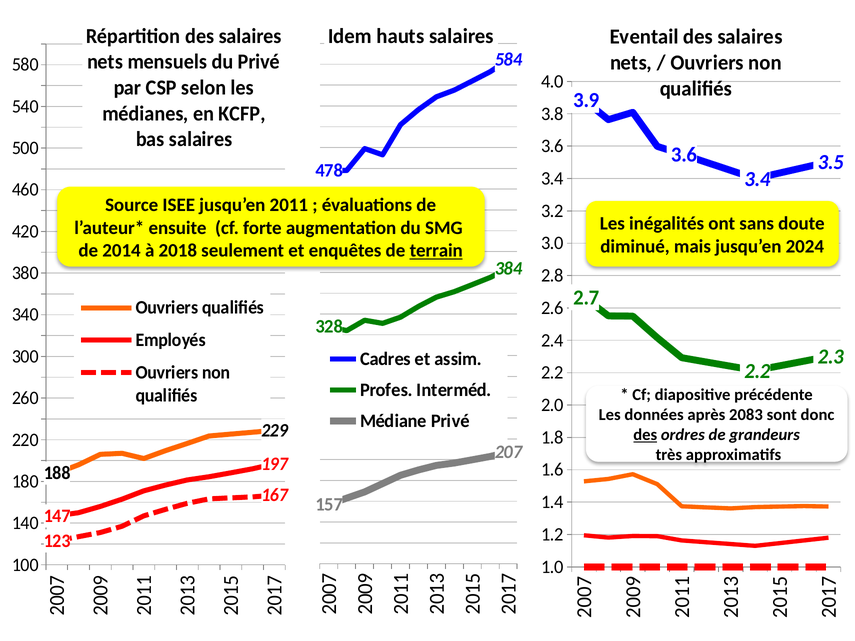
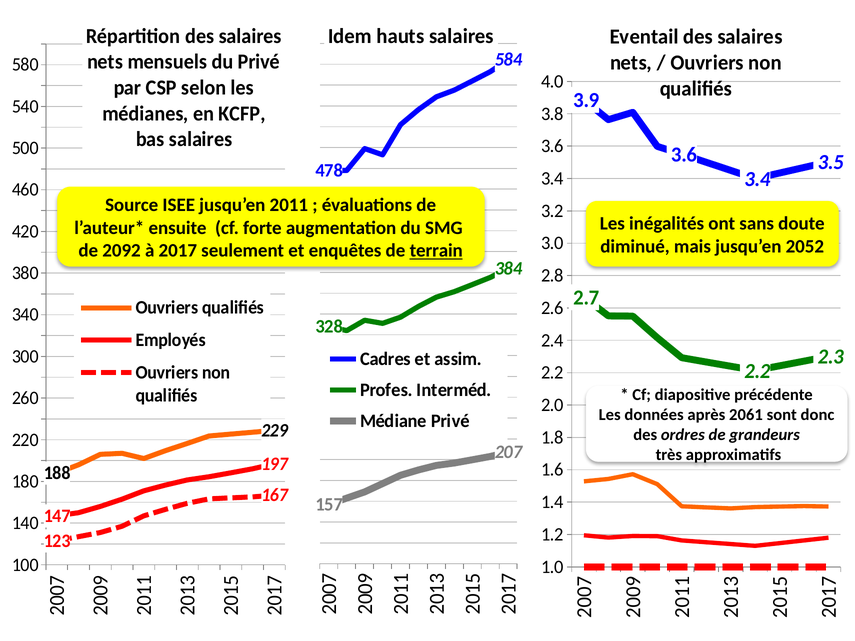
2024: 2024 -> 2052 (805, 246)
2014: 2014 -> 2092 (122, 251)
2018: 2018 -> 2017 (178, 251)
2083: 2083 -> 2061 (746, 415)
des underline: present -> none (645, 435)
